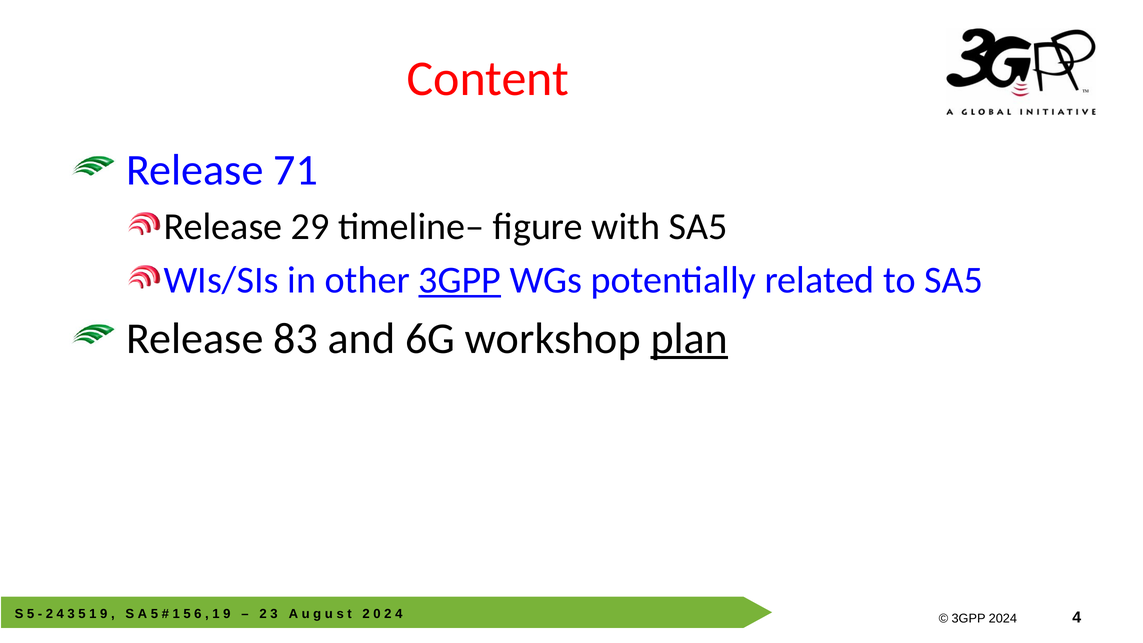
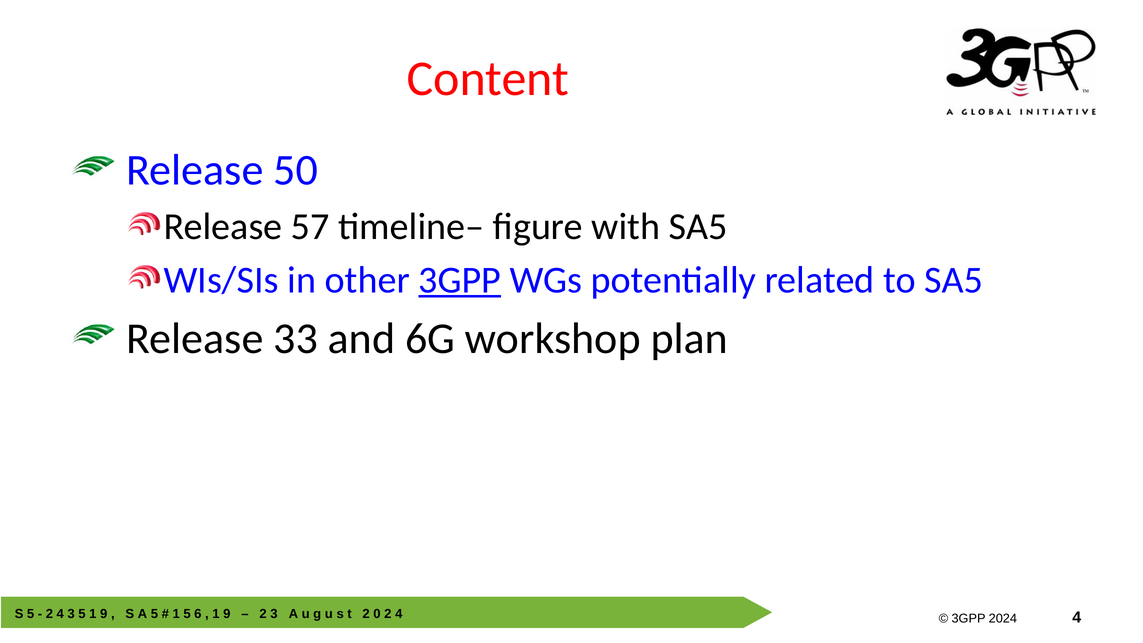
71: 71 -> 50 (296, 170)
29: 29 -> 57 (310, 227)
83: 83 -> 33 (296, 338)
plan underline: present -> none (689, 338)
